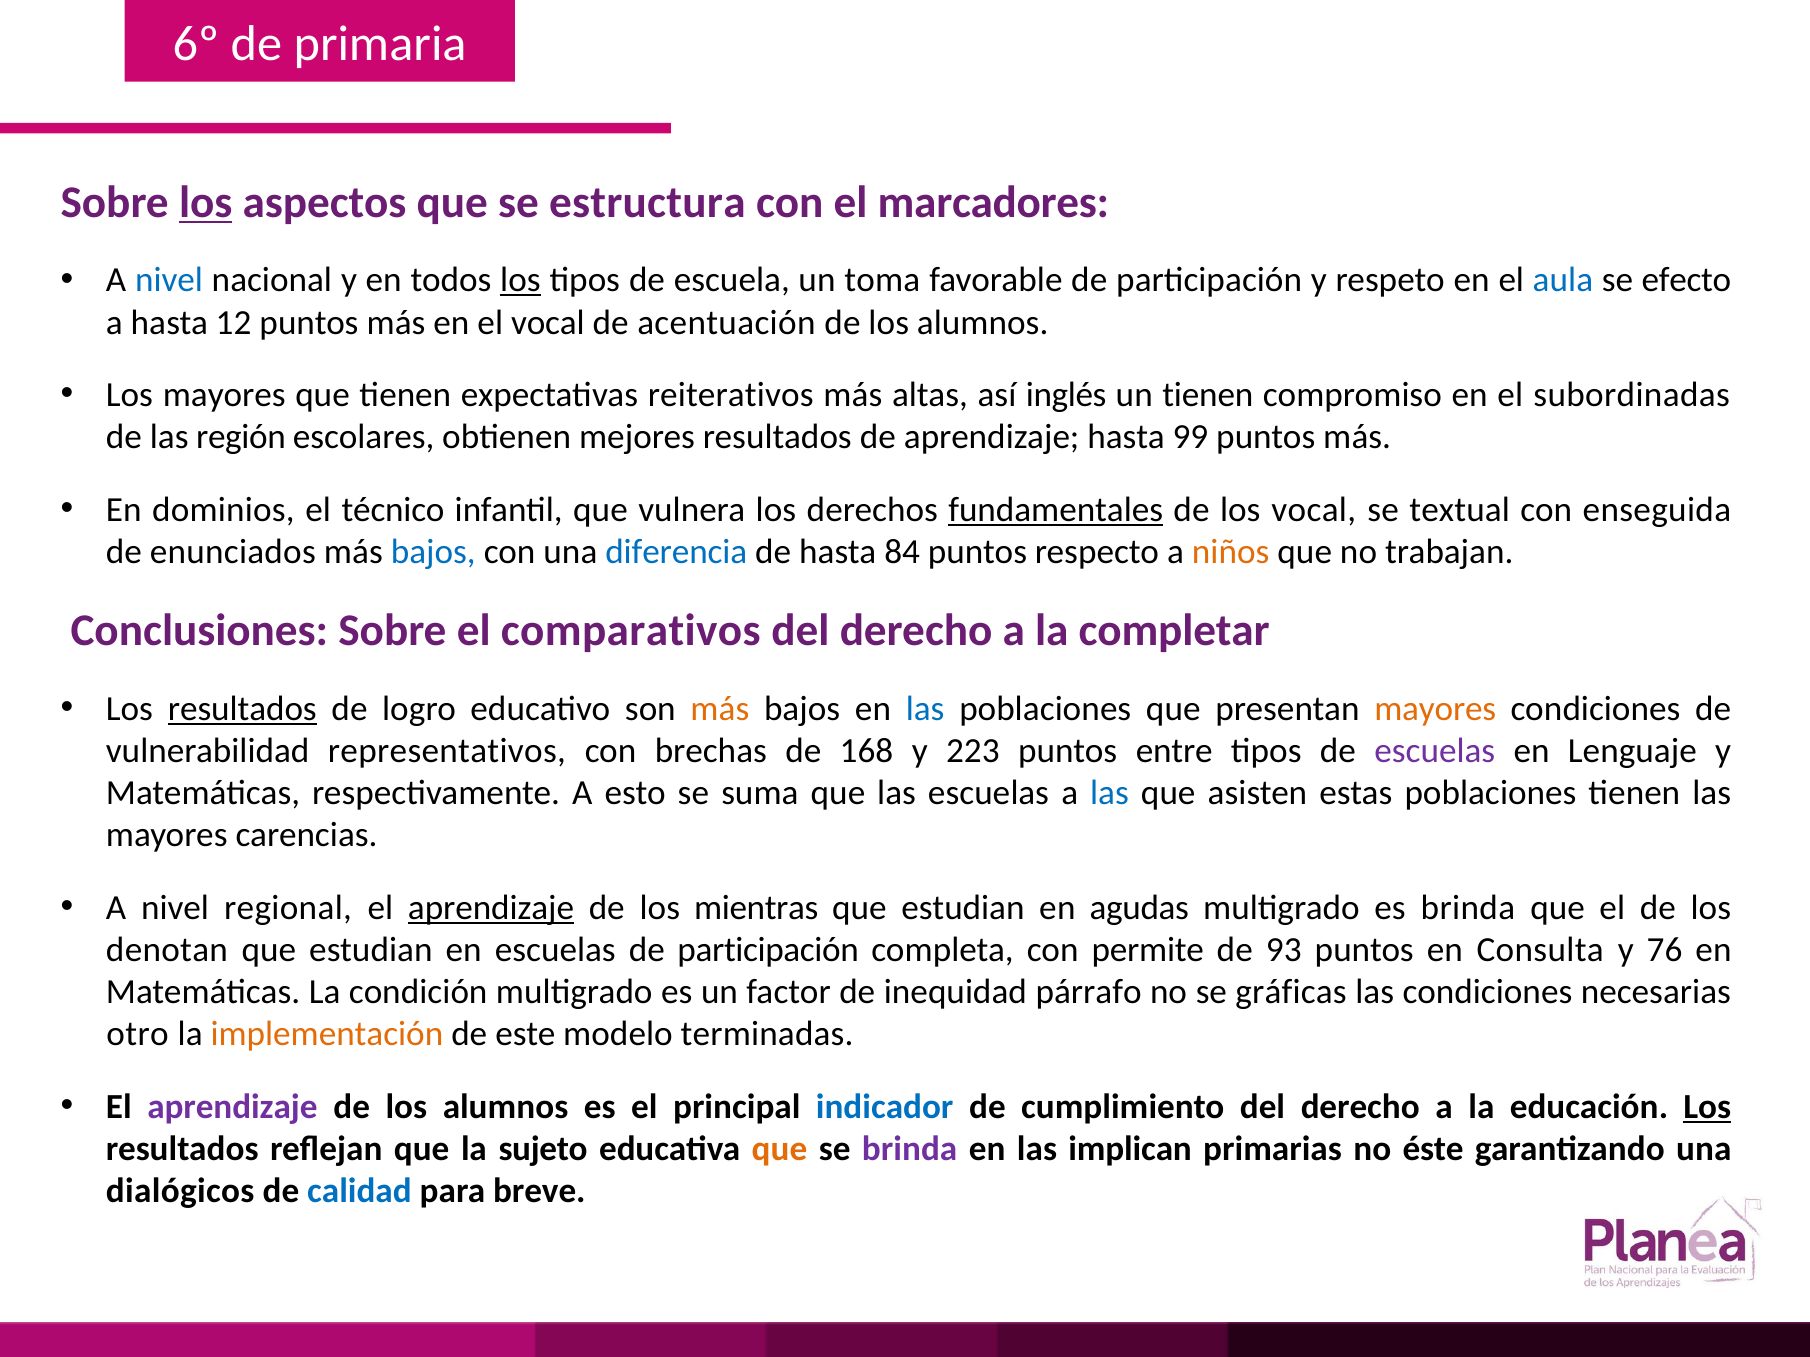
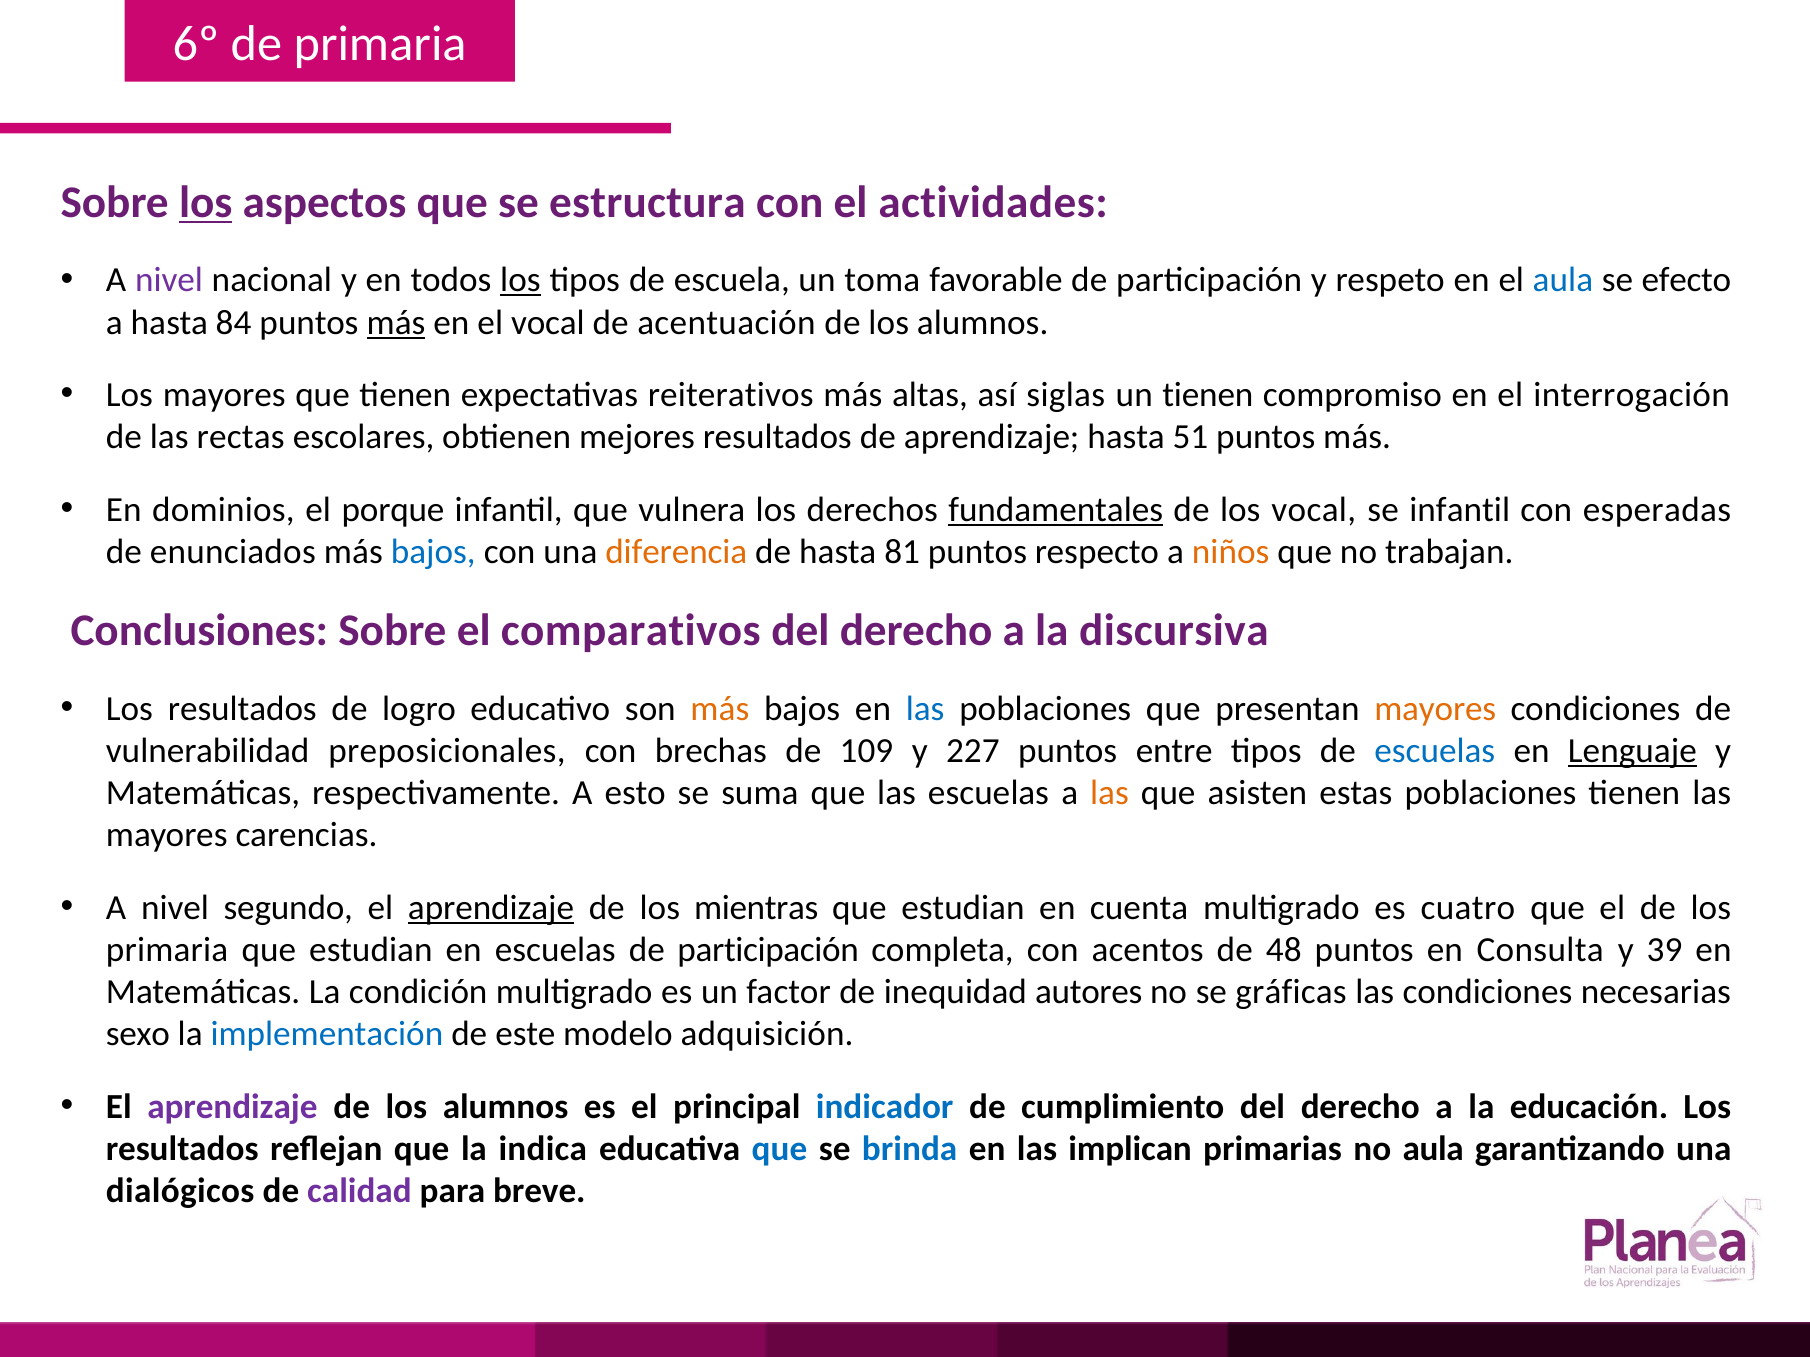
marcadores: marcadores -> actividades (993, 203)
nivel colour: blue -> purple (169, 280)
12: 12 -> 84 (234, 323)
más underline: none -> present (396, 323)
inglés: inglés -> siglas (1066, 395)
subordinadas: subordinadas -> interrogación (1632, 395)
región: región -> rectas (241, 437)
99: 99 -> 51 (1190, 437)
técnico: técnico -> porque (393, 510)
se textual: textual -> infantil (1460, 510)
enseguida: enseguida -> esperadas (1657, 510)
diferencia colour: blue -> orange (676, 552)
84: 84 -> 81 (902, 552)
completar: completar -> discursiva (1174, 631)
resultados underline: present -> none (242, 709)
representativos: representativos -> preposicionales (447, 751)
168: 168 -> 109 (866, 751)
223: 223 -> 227 (973, 751)
escuelas colour: purple -> blue (1435, 751)
Lenguaje underline: none -> present (1632, 751)
las colour: blue -> orange (1109, 793)
regional: regional -> segundo (288, 908)
agudas: agudas -> cuenta (1139, 908)
es brinda: brinda -> cuatro (1468, 908)
denotan: denotan -> primaria (167, 950)
permite: permite -> acentos (1148, 950)
93: 93 -> 48 (1284, 950)
76: 76 -> 39 (1665, 950)
párrafo: párrafo -> autores (1089, 992)
otro: otro -> sexo (138, 1035)
implementación colour: orange -> blue (327, 1035)
terminadas: terminadas -> adquisición (767, 1035)
Los underline: present -> none (1707, 1107)
sujeto: sujeto -> indica (543, 1149)
que colour: orange -> blue (780, 1149)
brinda colour: purple -> blue (910, 1149)
no éste: éste -> aula (1433, 1149)
calidad colour: blue -> purple (359, 1192)
